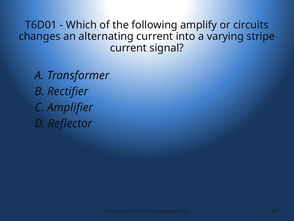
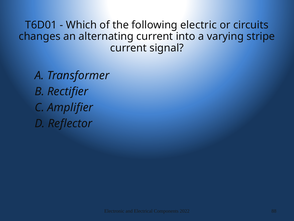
amplify: amplify -> electric (199, 25)
